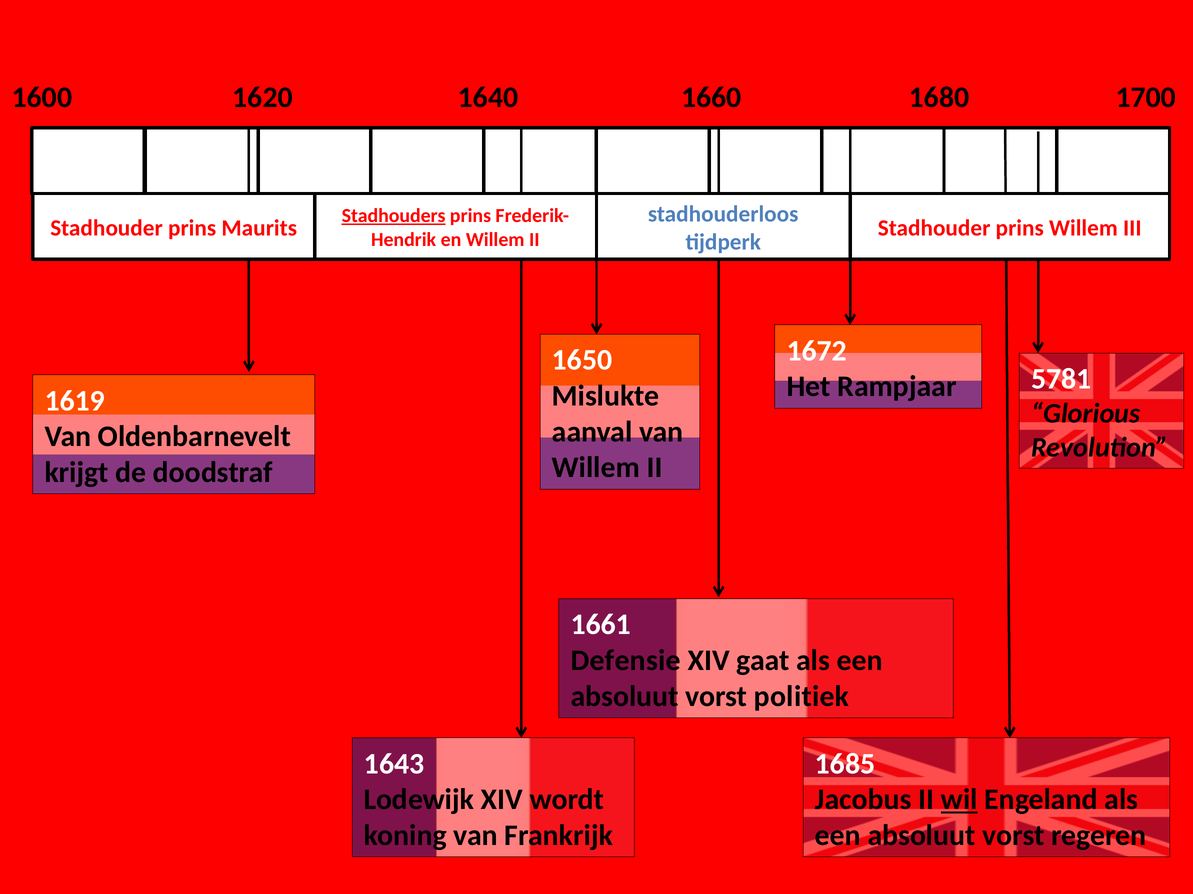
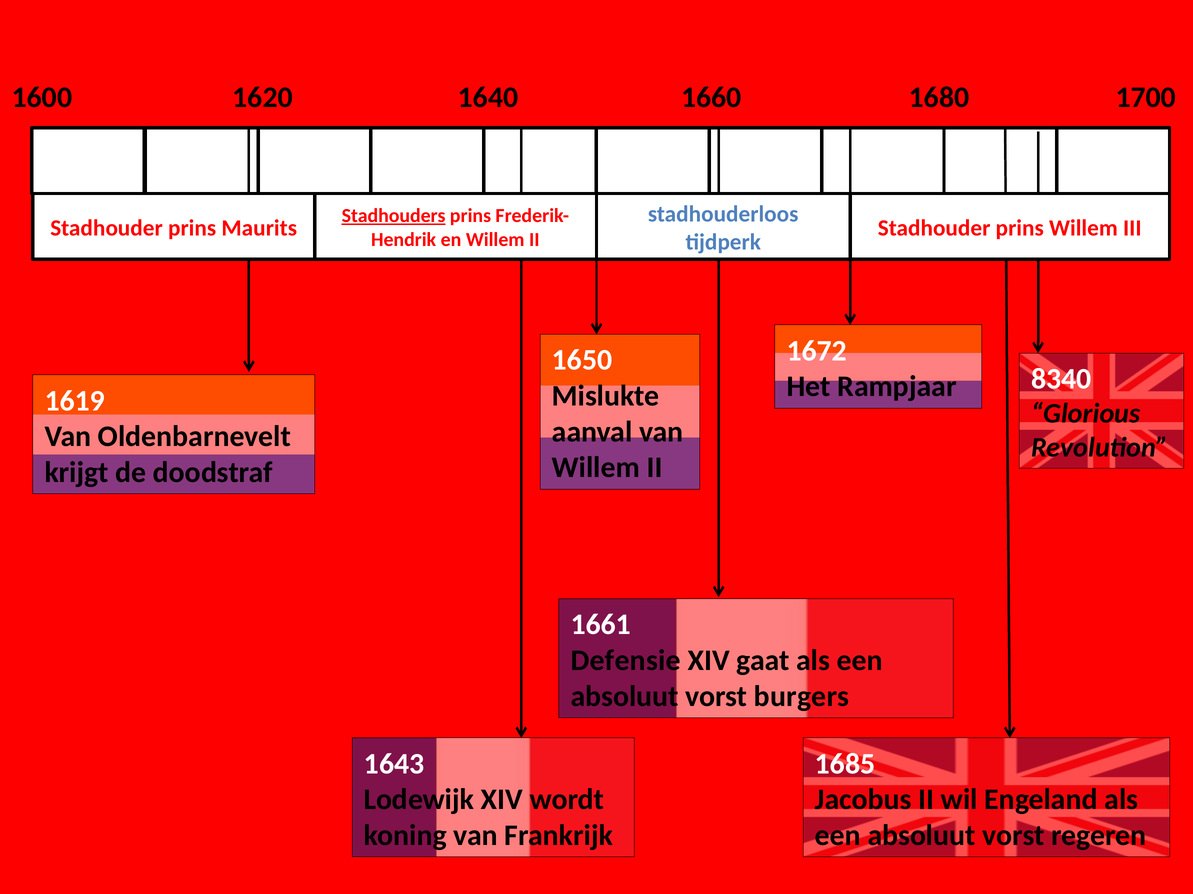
5781: 5781 -> 8340 (1061, 379)
politiek: politiek -> burgers (802, 697)
wil underline: present -> none (959, 800)
